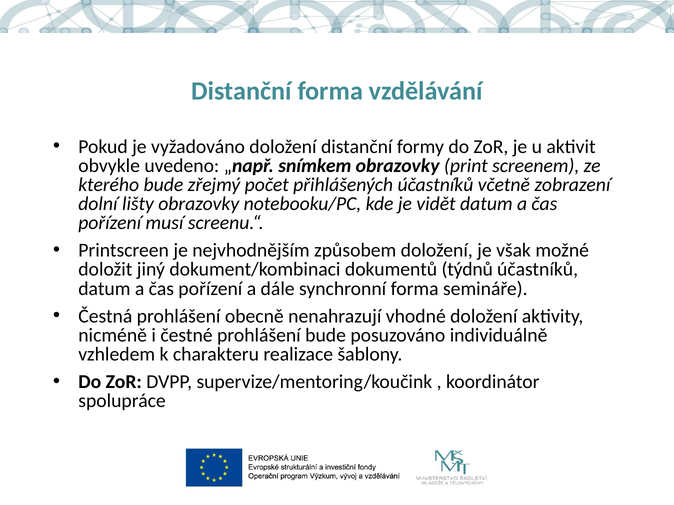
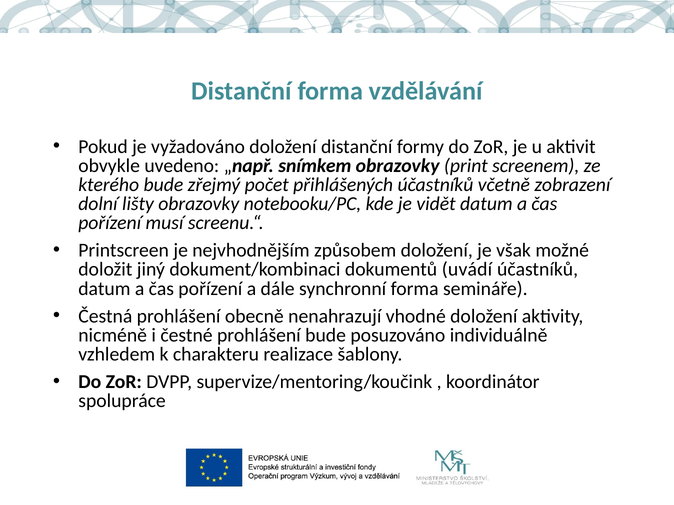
týdnů: týdnů -> uvádí (467, 270)
